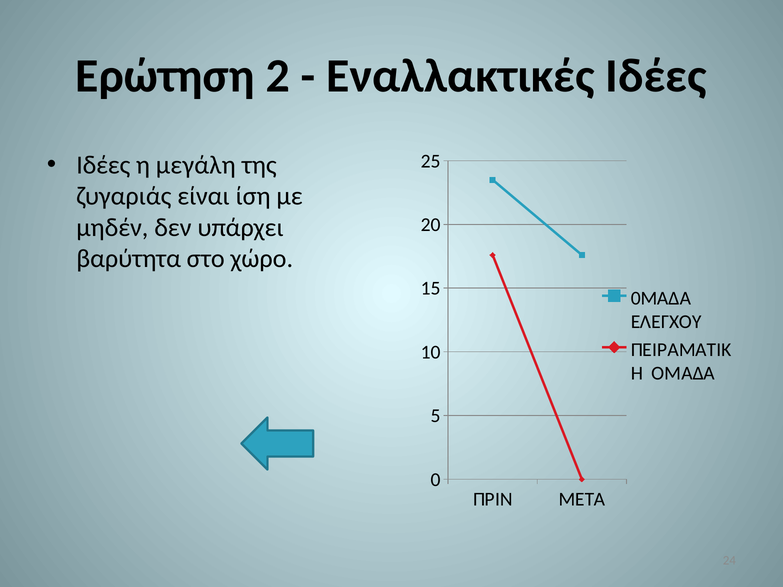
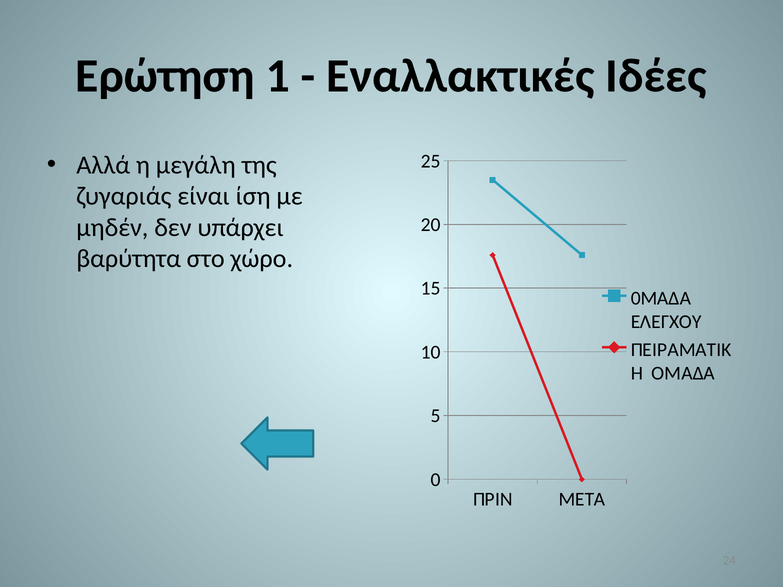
2: 2 -> 1 (278, 76)
Ιδέες: Ιδέες -> Αλλά (103, 165)
